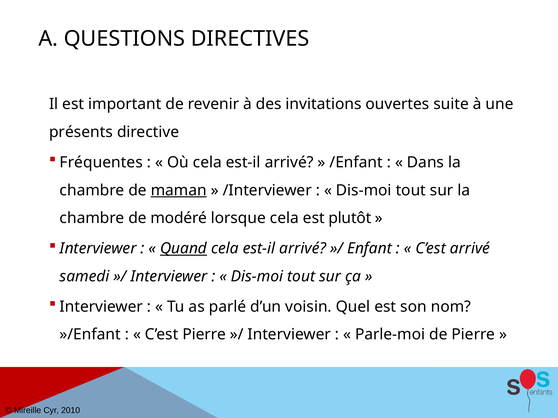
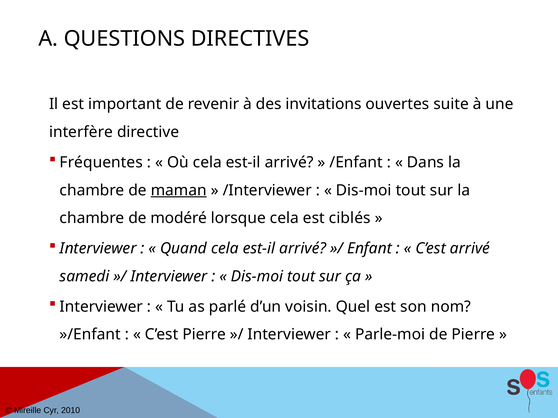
présents: présents -> interfère (81, 132)
plutôt: plutôt -> ciblés (350, 218)
Quand underline: present -> none (184, 249)
